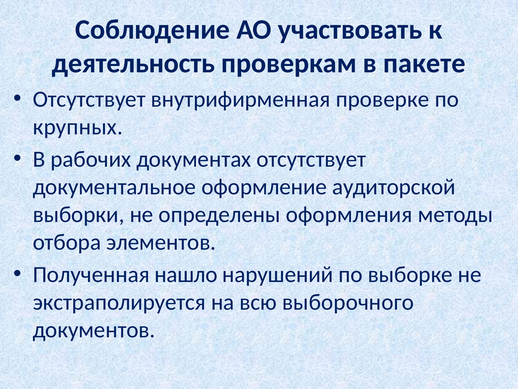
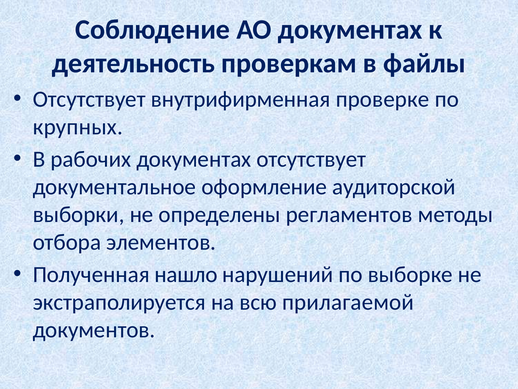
АО участвовать: участвовать -> документах (350, 29)
пакете: пакете -> файлы (425, 63)
оформления: оформления -> регламентов (349, 214)
выборочного: выборочного -> прилагаемой (348, 302)
